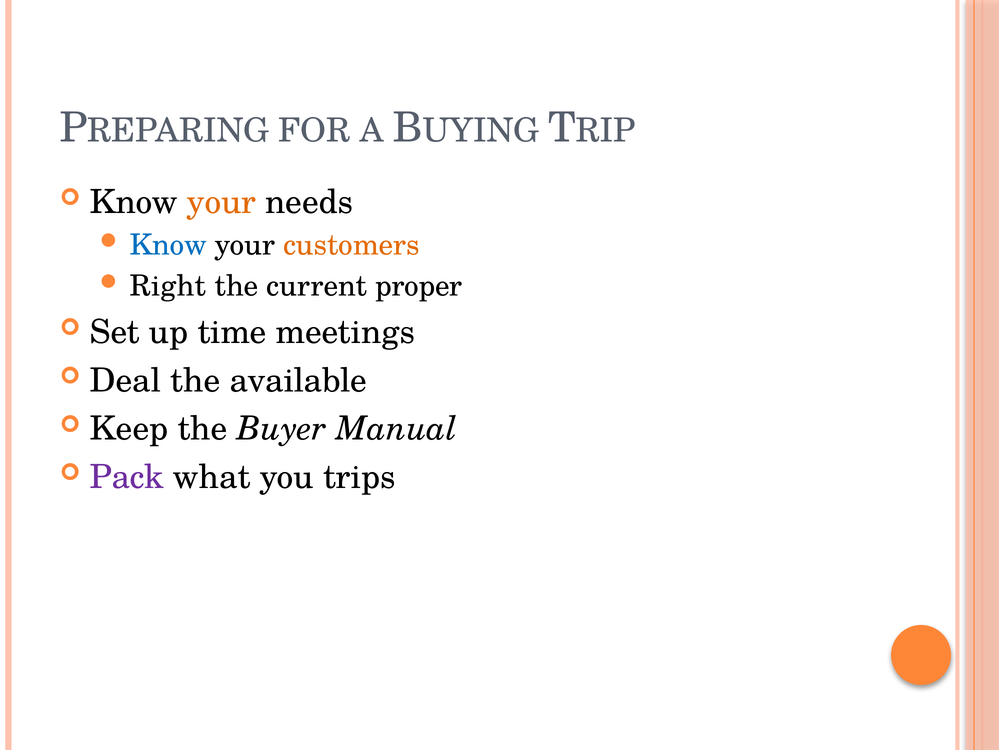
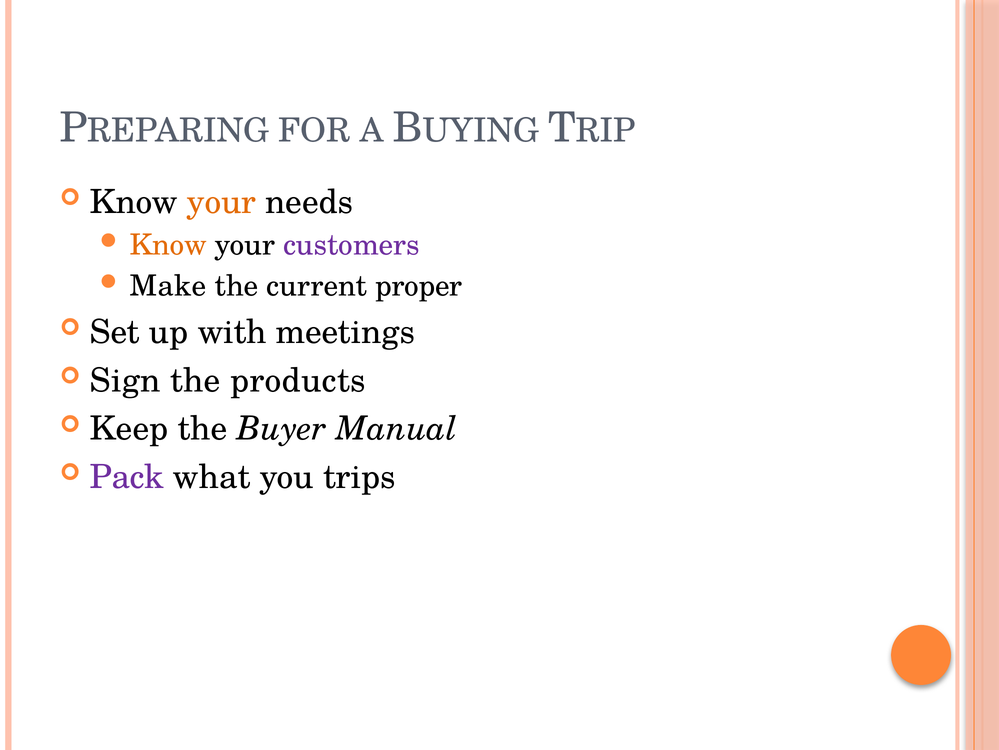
Know colour: blue -> orange (168, 245)
customers colour: orange -> purple (351, 245)
Right: Right -> Make (168, 286)
time: time -> with (232, 332)
Deal: Deal -> Sign (125, 380)
available: available -> products (298, 380)
